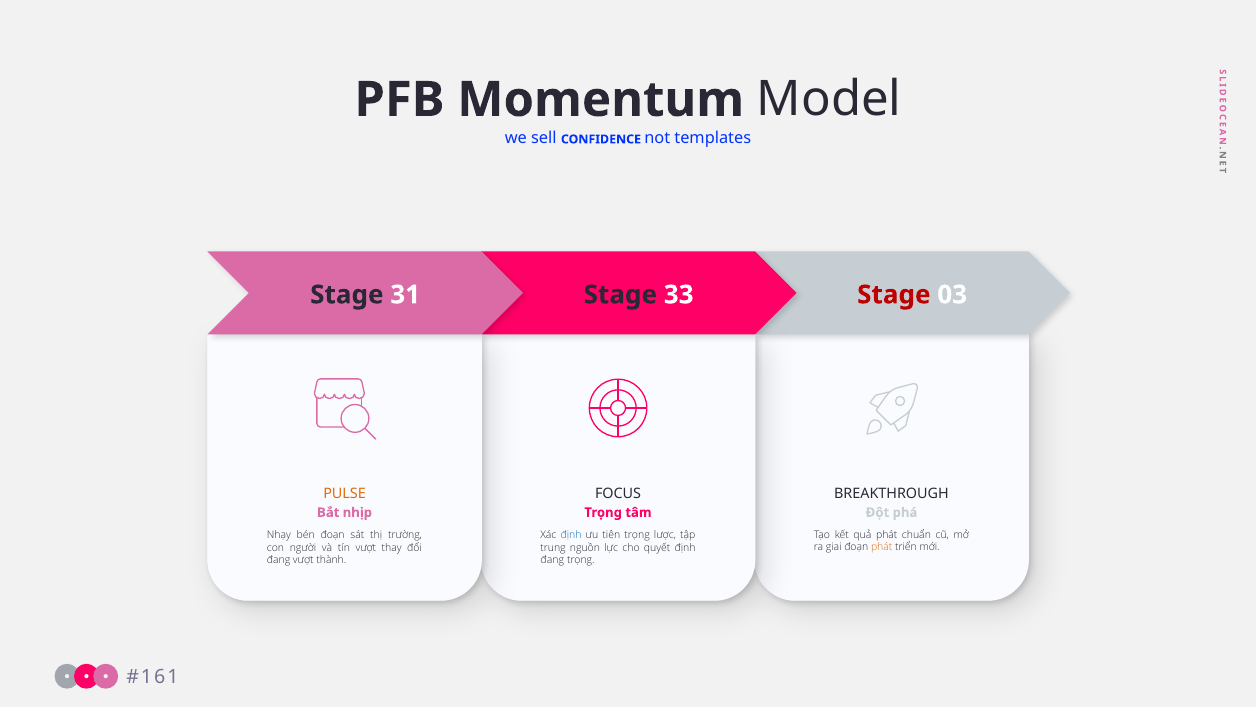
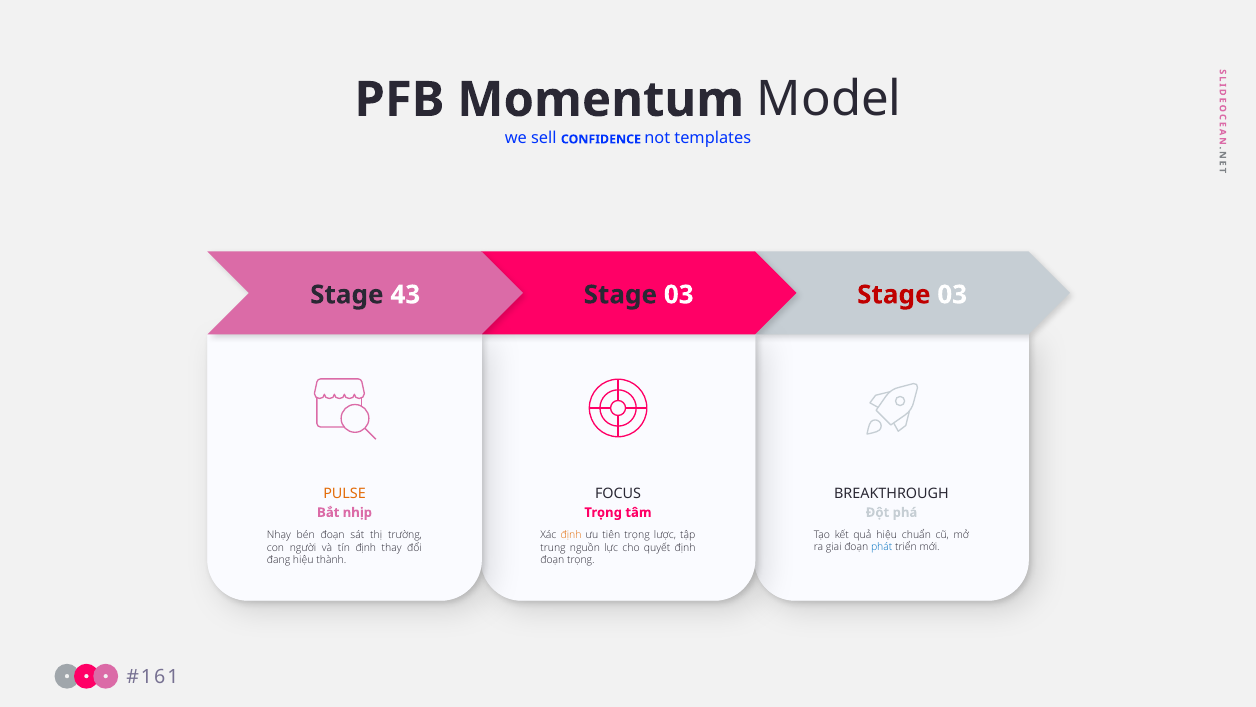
31: 31 -> 43 (405, 295)
33: 33 -> 03 (679, 295)
định colour: blue -> orange (571, 535)
quả phát: phát -> hiệu (887, 535)
tín vượt: vượt -> định (366, 547)
phát colour: orange -> blue (882, 547)
đang vượt: vượt -> hiệu (303, 560)
đang: đang -> đoạn (552, 560)
